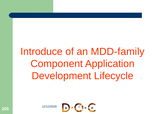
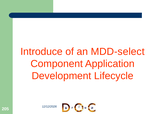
MDD-family: MDD-family -> MDD-select (118, 52)
